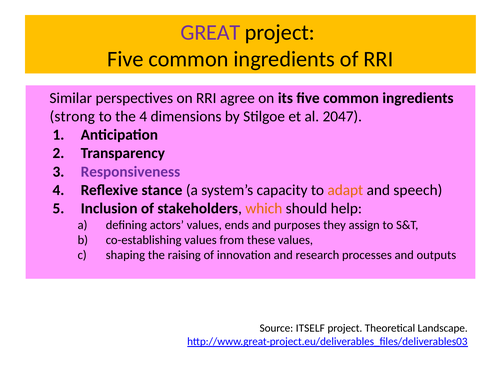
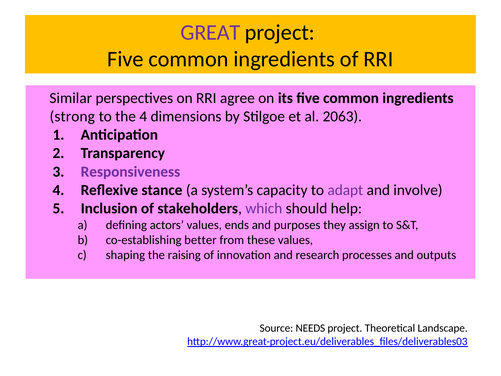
2047: 2047 -> 2063 (342, 116)
adapt colour: orange -> purple (345, 190)
speech: speech -> involve (418, 190)
which colour: orange -> purple (264, 208)
co-establishing values: values -> better (200, 240)
ITSELF: ITSELF -> NEEDS (310, 328)
